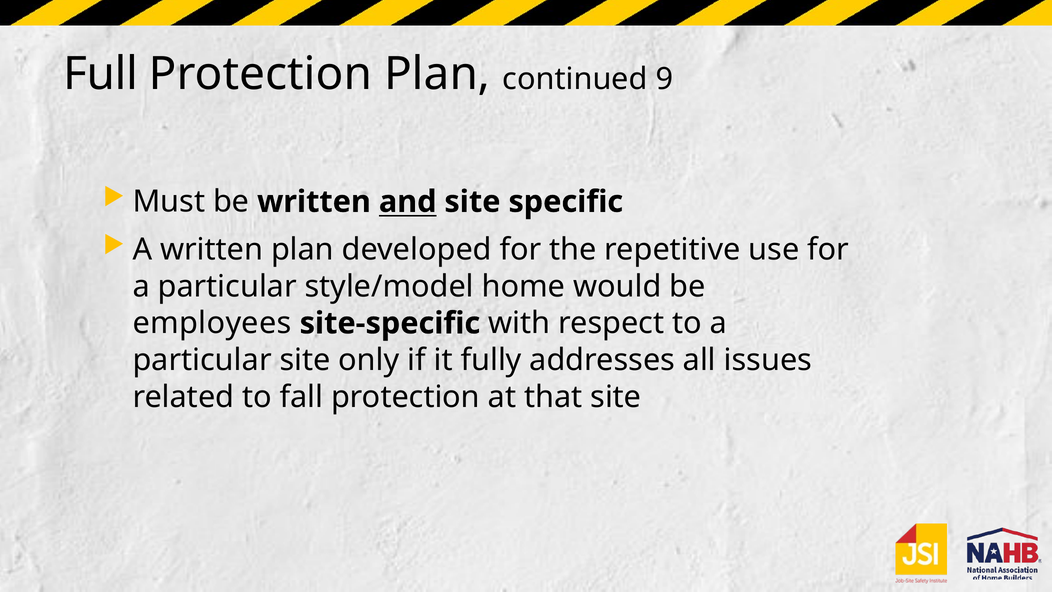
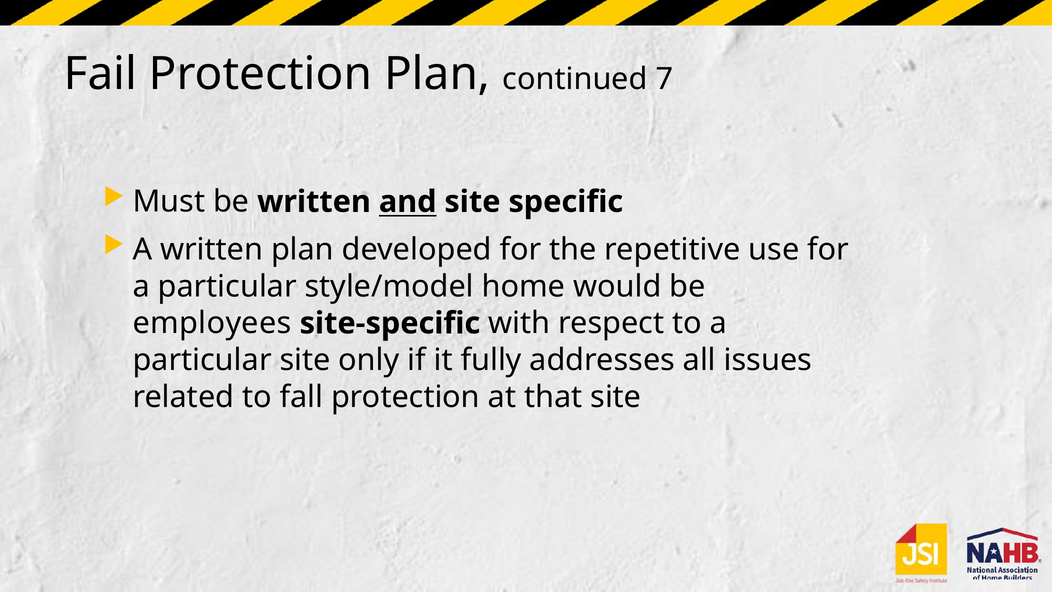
Full: Full -> Fail (100, 74)
9: 9 -> 7 (664, 79)
